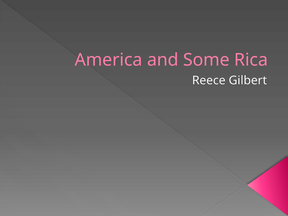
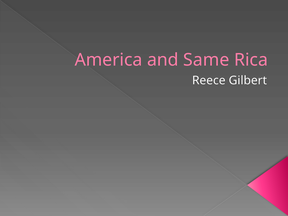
Some: Some -> Same (206, 60)
